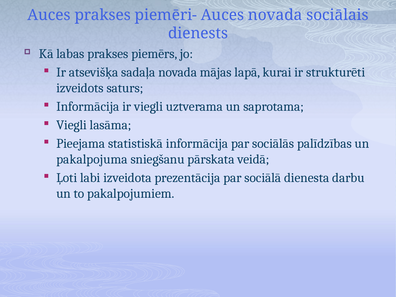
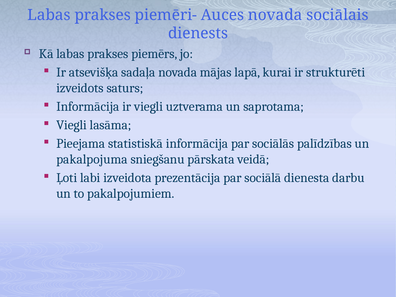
Auces: Auces -> Labas (49, 15)
